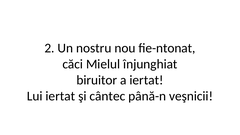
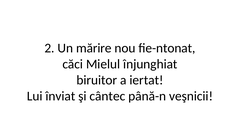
nostru: nostru -> mărire (94, 48)
Lui iertat: iertat -> înviat (60, 96)
